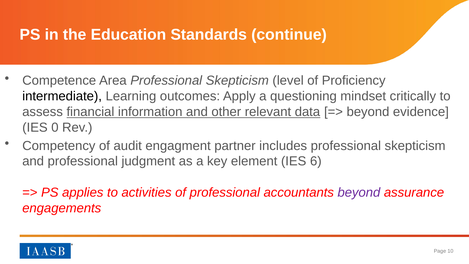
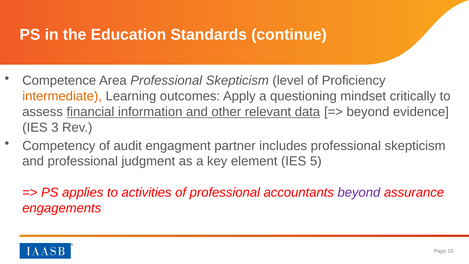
intermediate colour: black -> orange (62, 96)
0: 0 -> 3 (55, 127)
6: 6 -> 5 (316, 161)
